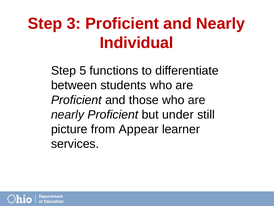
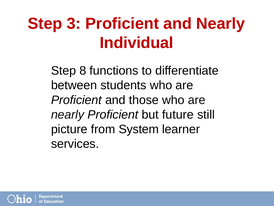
5: 5 -> 8 (83, 70)
under: under -> future (178, 114)
Appear: Appear -> System (139, 129)
